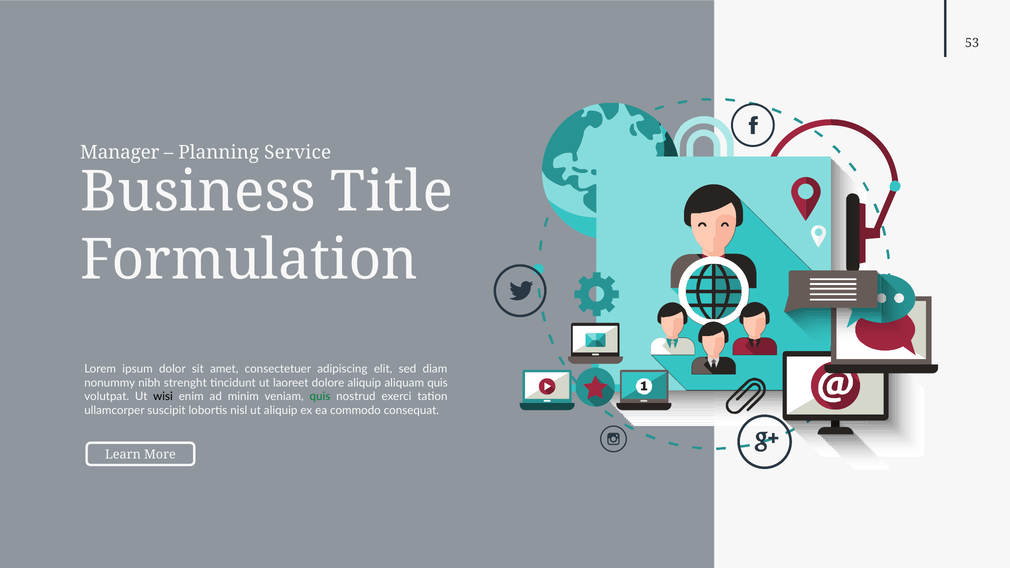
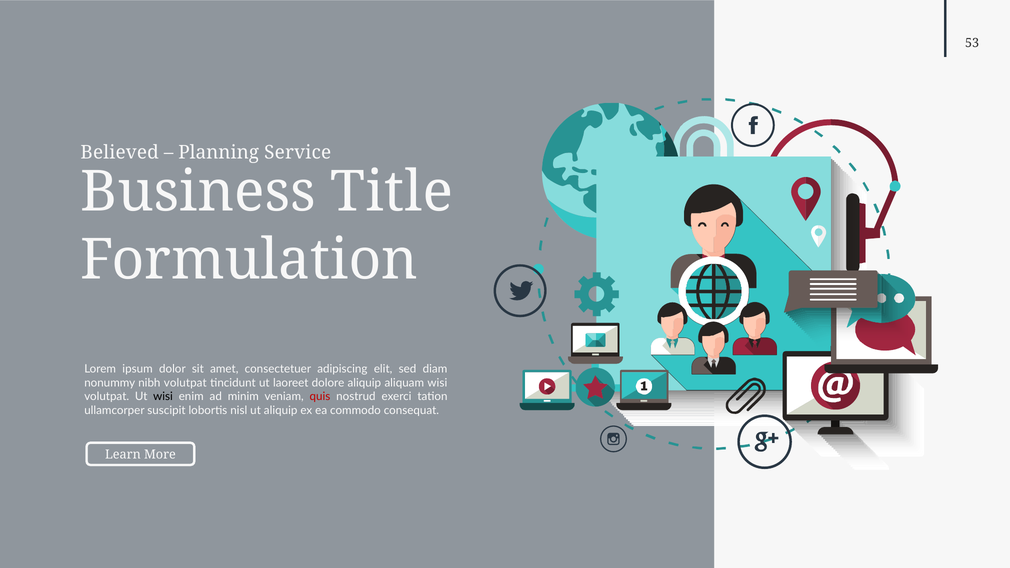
Manager: Manager -> Believed (120, 153)
nibh strenght: strenght -> volutpat (185, 383)
aliquam quis: quis -> wisi (437, 383)
quis colour: green -> red (320, 397)
